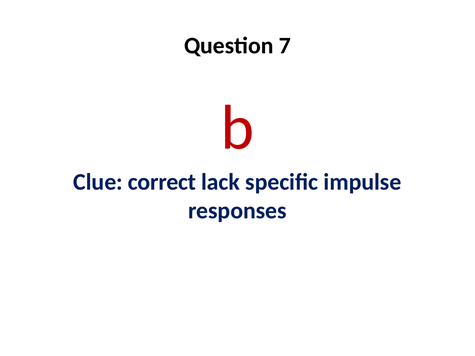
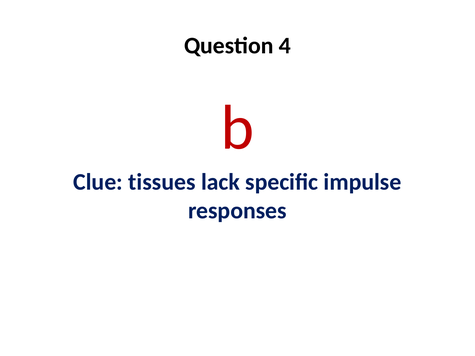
7: 7 -> 4 (285, 46)
correct: correct -> tissues (162, 182)
